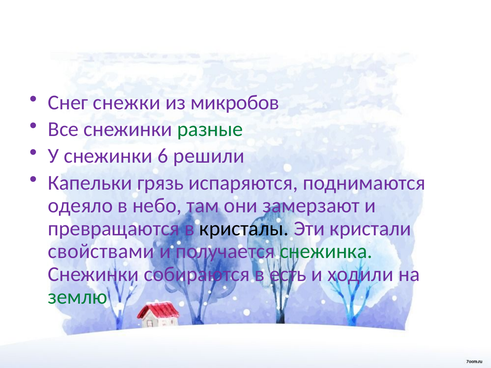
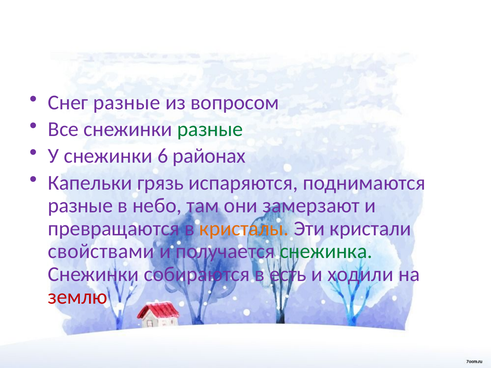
Снег снежки: снежки -> разные (127, 103)
микробов: микробов -> вопросом (235, 103)
решили: решили -> районах (209, 156)
одеяло: одеяло -> разные (80, 206)
кристалы colour: black -> orange (244, 229)
землю colour: green -> red (78, 297)
